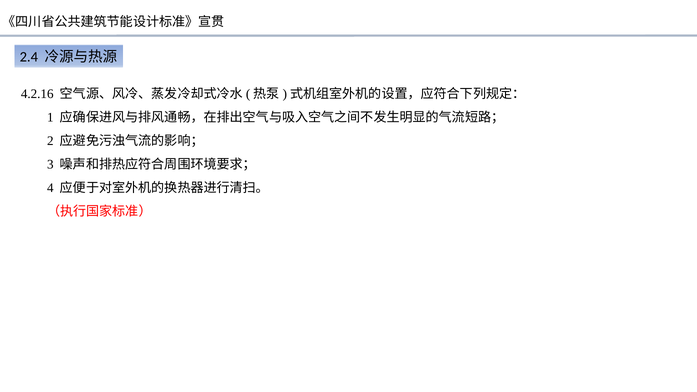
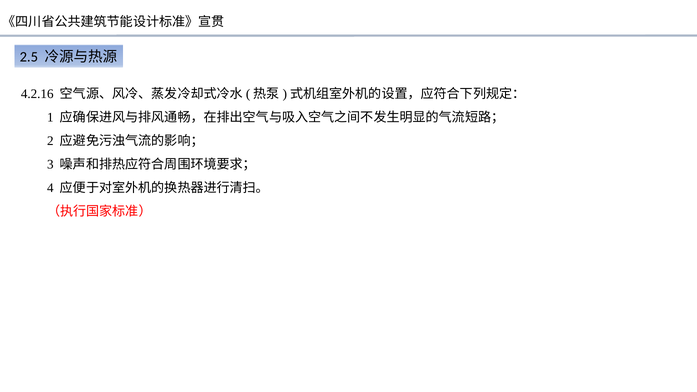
2.4: 2.4 -> 2.5 (29, 57)
